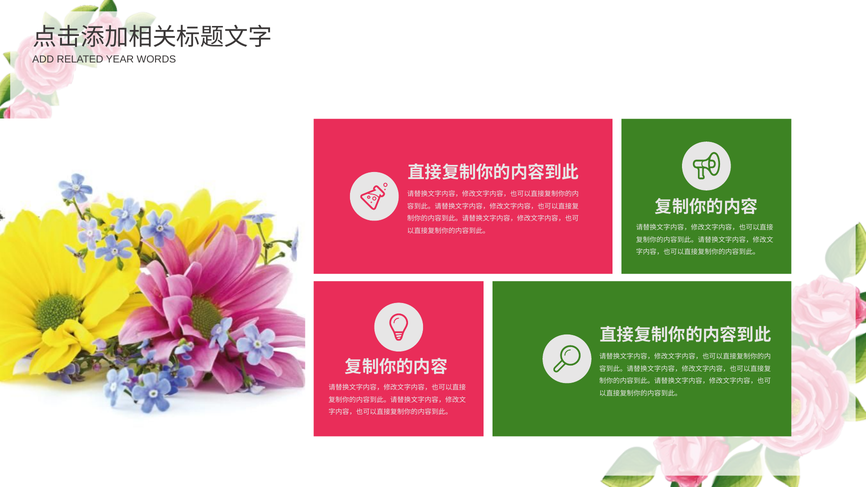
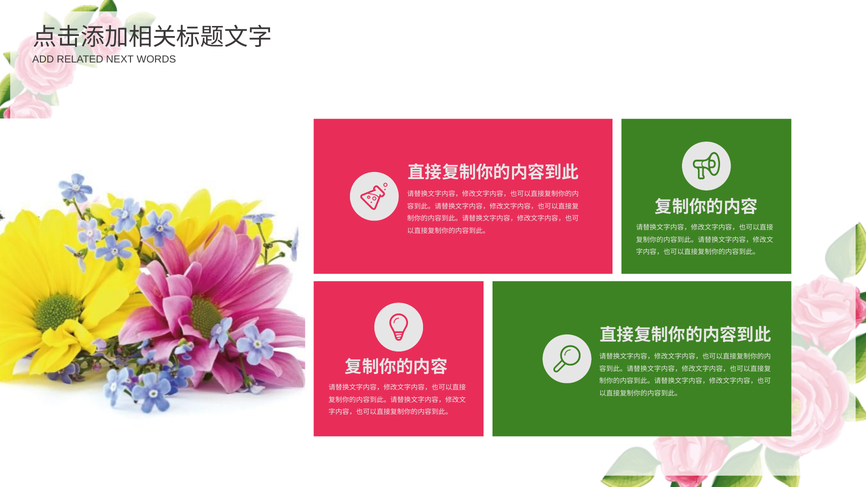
YEAR: YEAR -> NEXT (120, 59)
